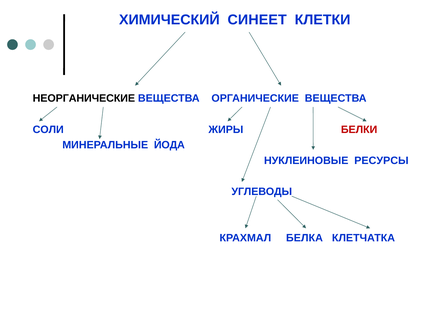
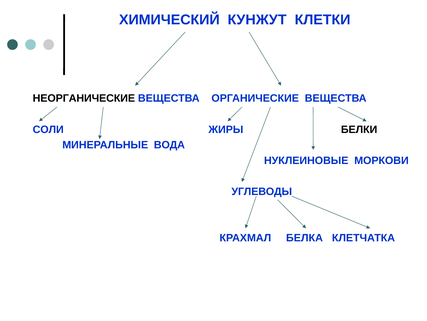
СИНЕЕТ: СИНЕЕТ -> КУНЖУТ (257, 20)
БЕЛКИ colour: red -> black (359, 129)
ЙОДА: ЙОДА -> ВОДА (169, 145)
РЕСУРСЫ: РЕСУРСЫ -> МОРКОВИ (381, 160)
